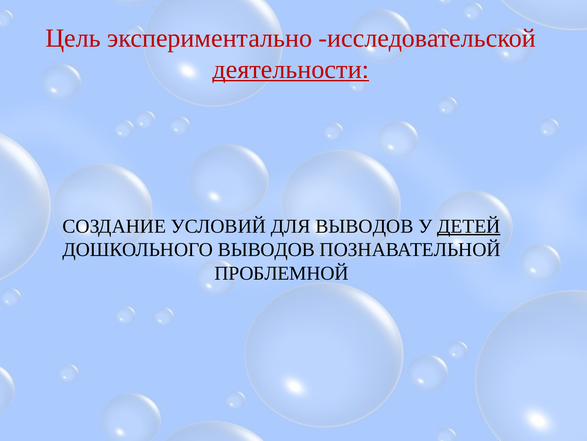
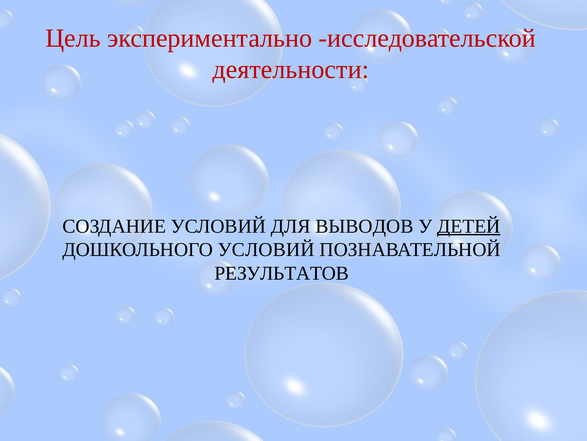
деятельности underline: present -> none (291, 69)
ДОШКОЛЬНОГО ВЫВОДОВ: ВЫВОДОВ -> УСЛОВИЙ (266, 249)
ПРОБЛЕМНОЙ: ПРОБЛЕМНОЙ -> РЕЗУЛЬТАТОВ (282, 273)
